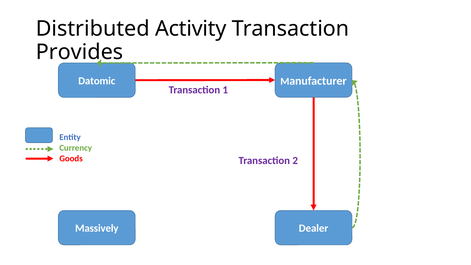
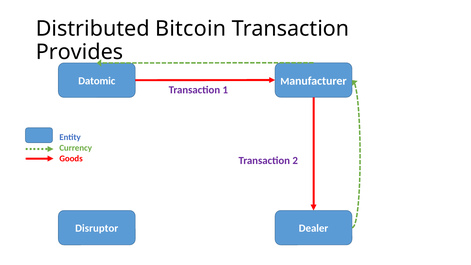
Activity: Activity -> Bitcoin (191, 29)
Massively: Massively -> Disruptor (97, 228)
